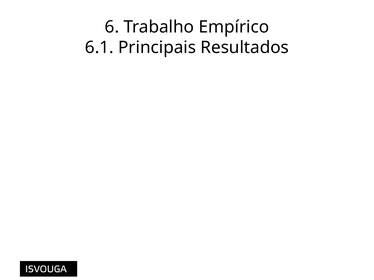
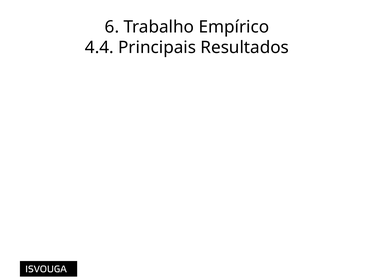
6.1: 6.1 -> 4.4 (99, 48)
